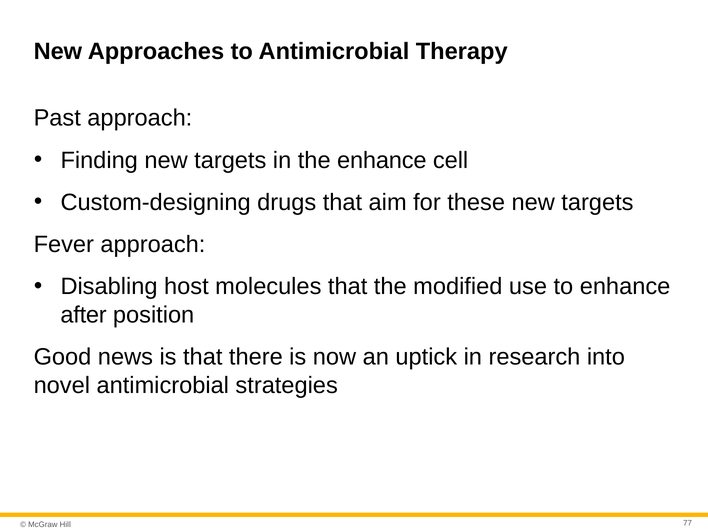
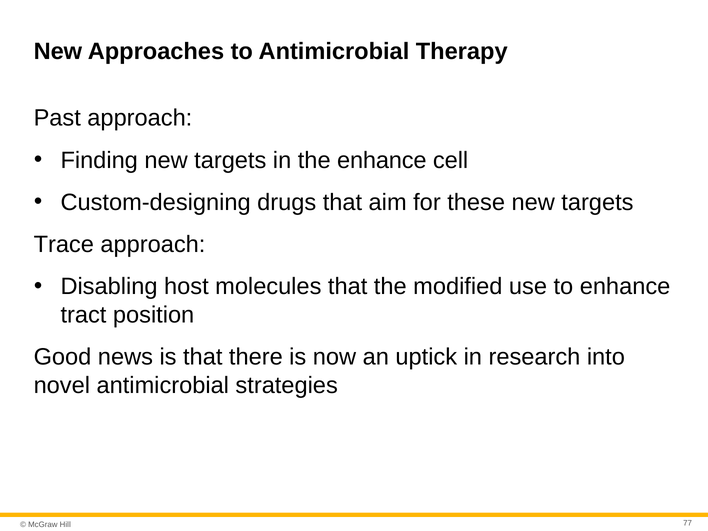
Fever: Fever -> Trace (64, 244)
after: after -> tract (83, 315)
